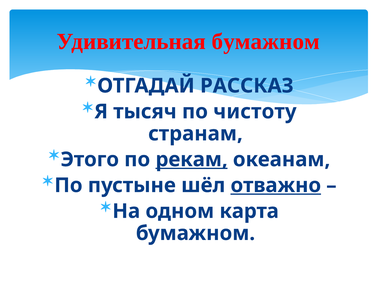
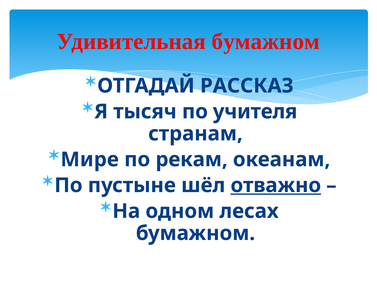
чистоту: чистоту -> учителя (255, 111)
Этого: Этого -> Мире (90, 159)
рекам underline: present -> none (192, 159)
карта: карта -> лесах (249, 211)
